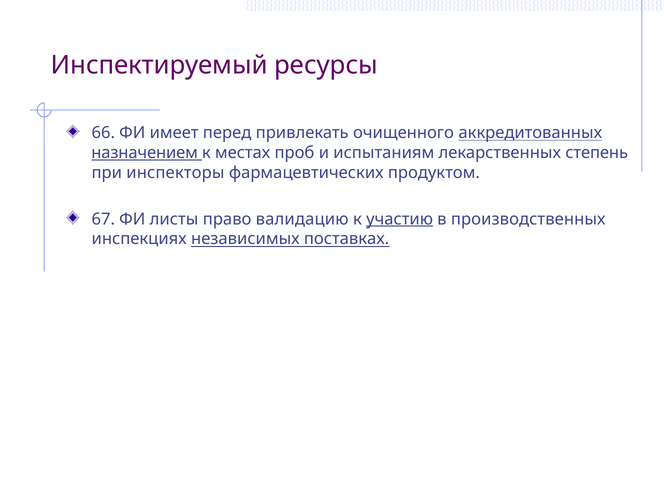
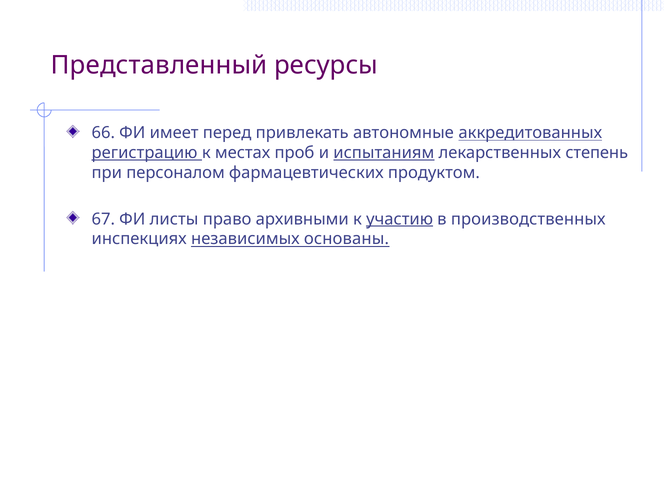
Инспектируемый: Инспектируемый -> Представленный (159, 65)
очищенного: очищенного -> автономные (403, 133)
назначением: назначением -> регистрацию (145, 153)
испытаниям underline: none -> present (384, 153)
инспекторы: инспекторы -> персоналом (176, 173)
валидацию: валидацию -> архивными (302, 219)
поставках: поставках -> основаны (346, 239)
